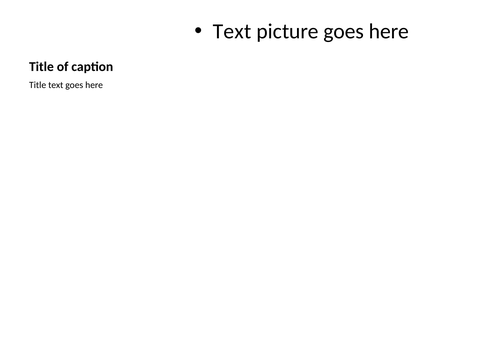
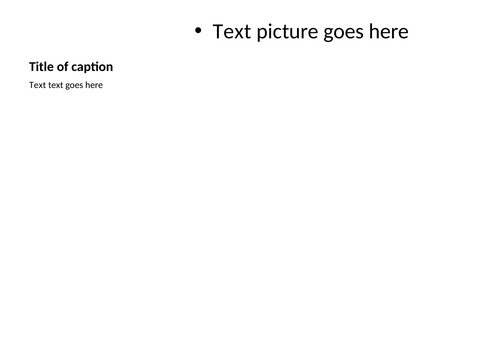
Title: Title -> Text (38, 85)
